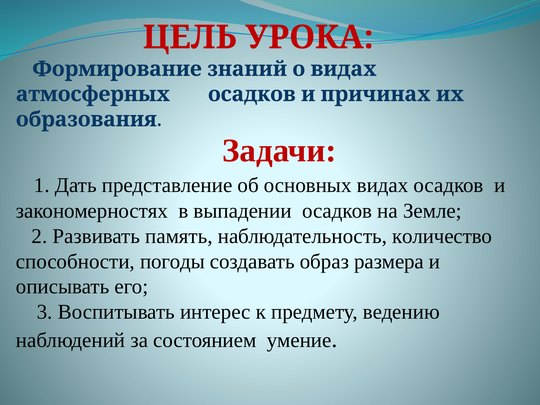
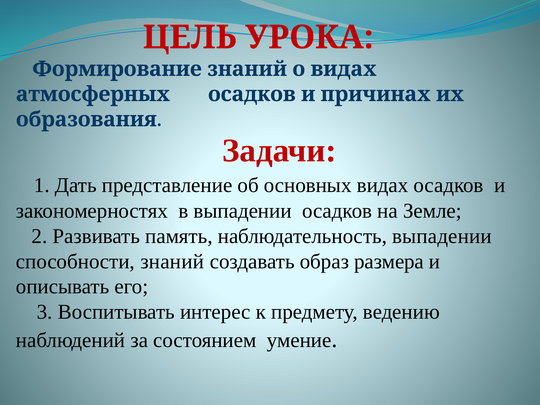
наблюдательность количество: количество -> выпадении (442, 236)
способности погоды: погоды -> знаний (172, 261)
